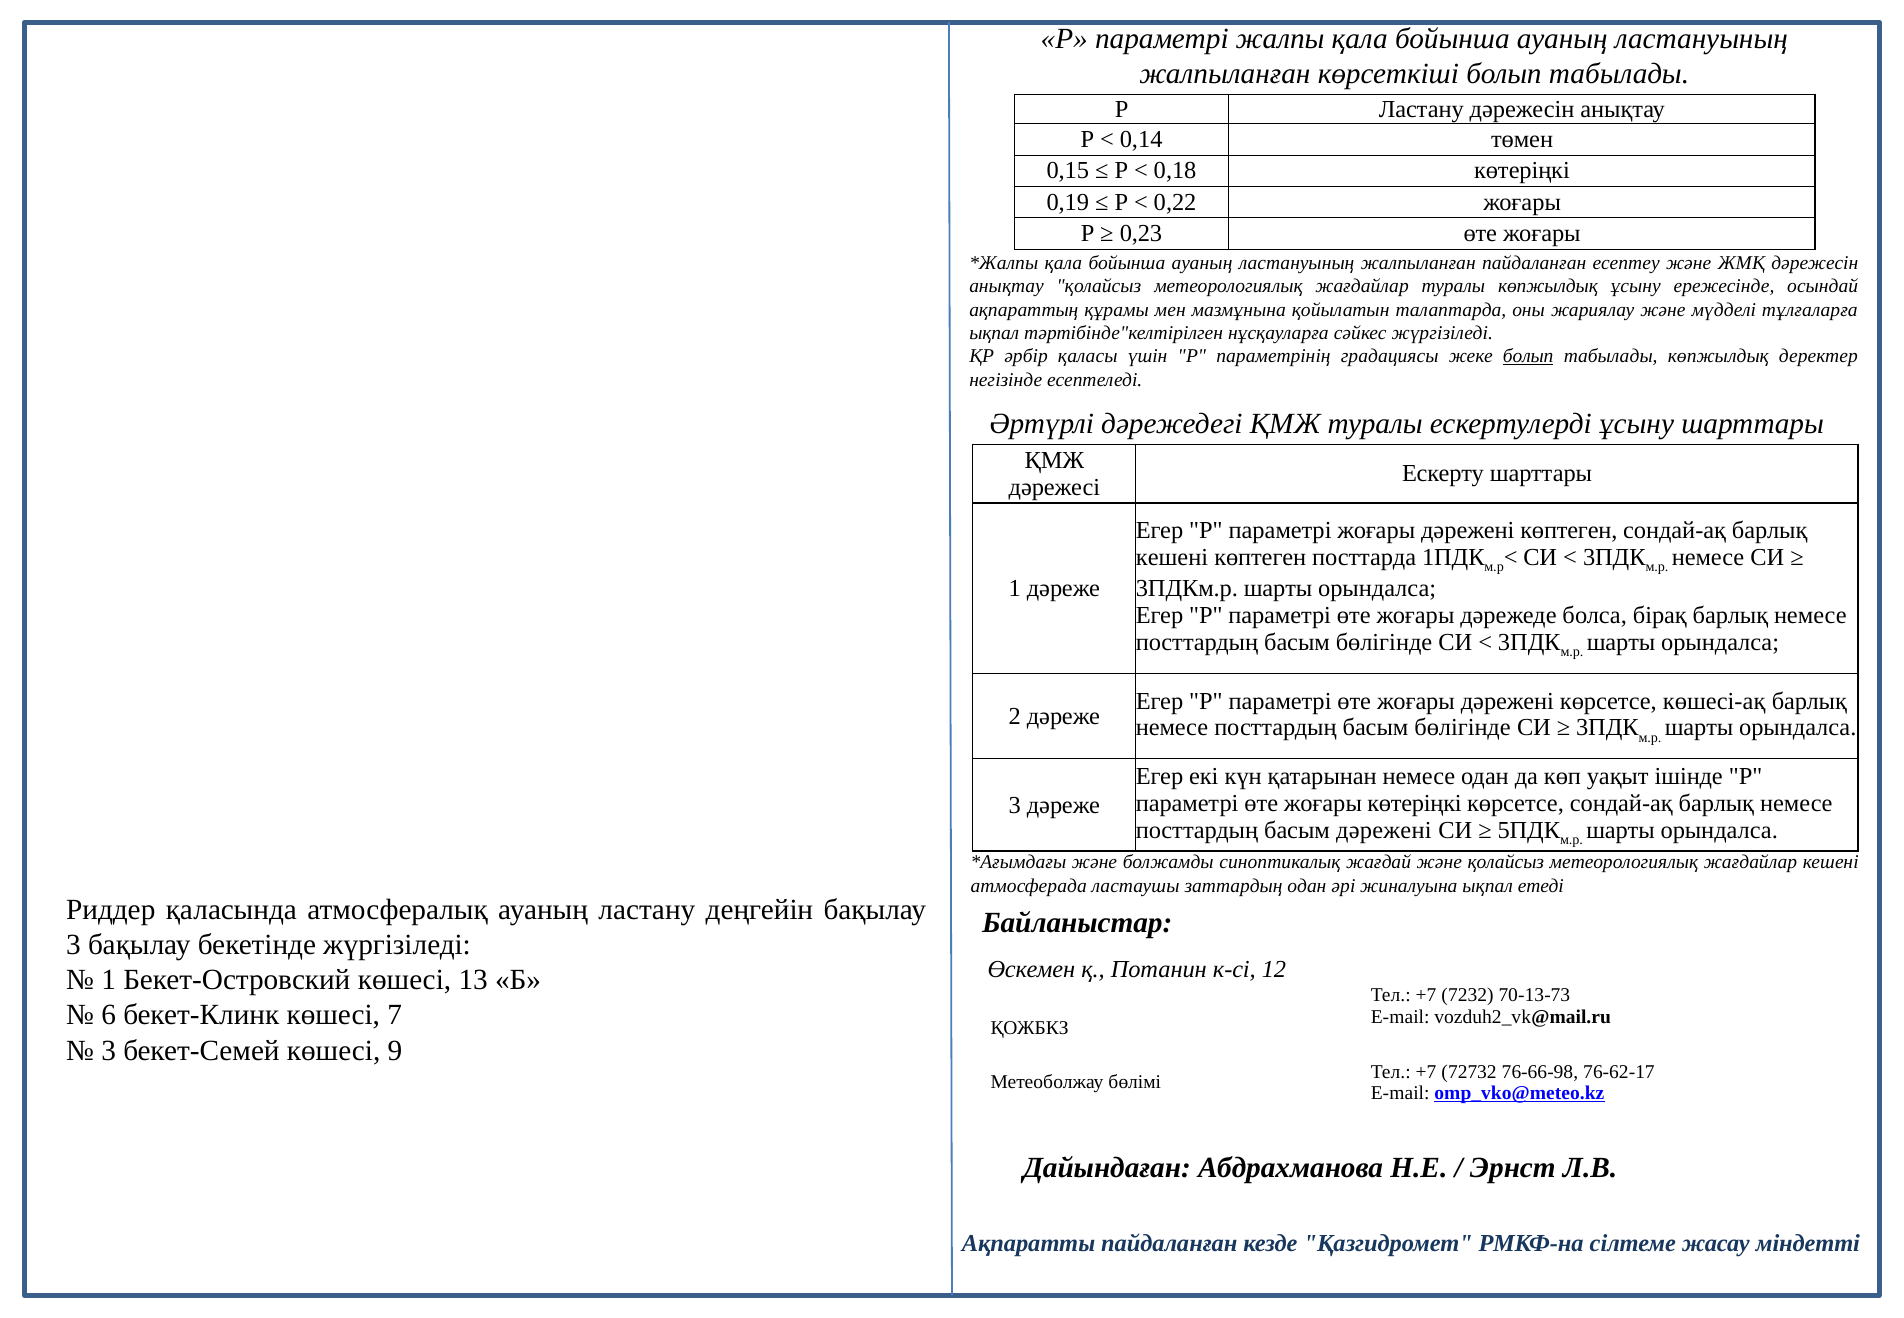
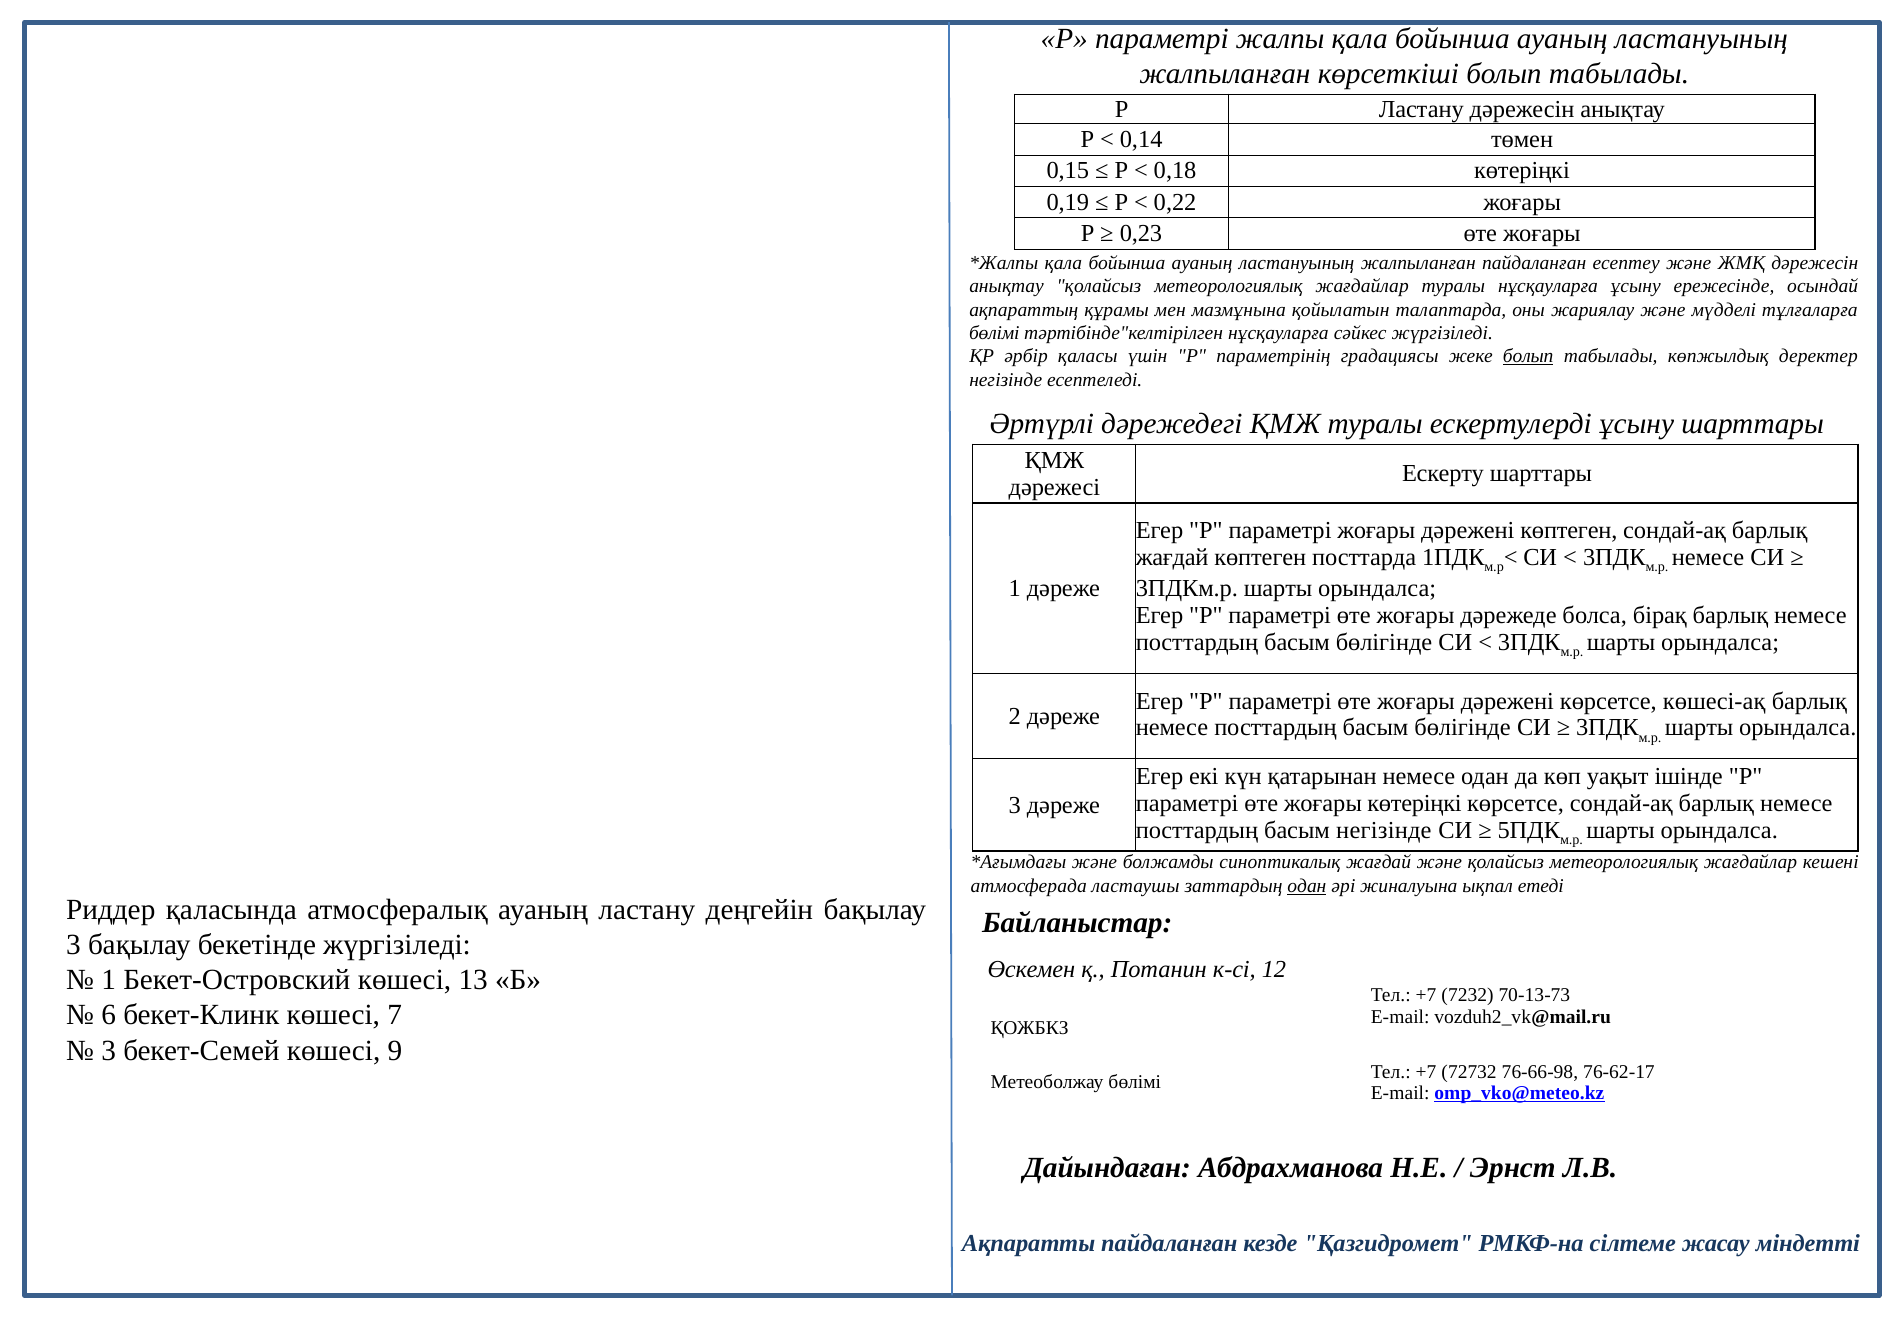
туралы көпжылдық: көпжылдық -> нұсқауларға (1548, 286)
ықпал: ықпал -> бөлімі (994, 333)
кешені: кешені -> жағдай (1172, 558)
басым дәрежені: дәрежені -> негізінде (1384, 830)
одан underline: none -> present (1307, 886)
